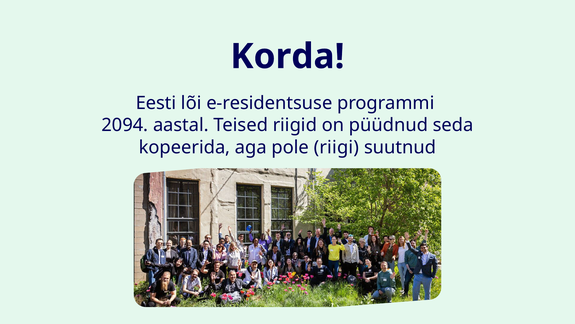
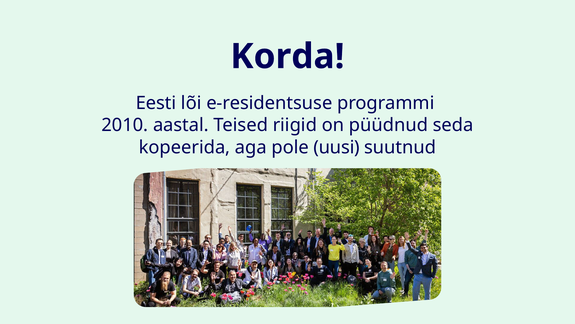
2094: 2094 -> 2010 (125, 125)
riigi: riigi -> uusi (337, 147)
